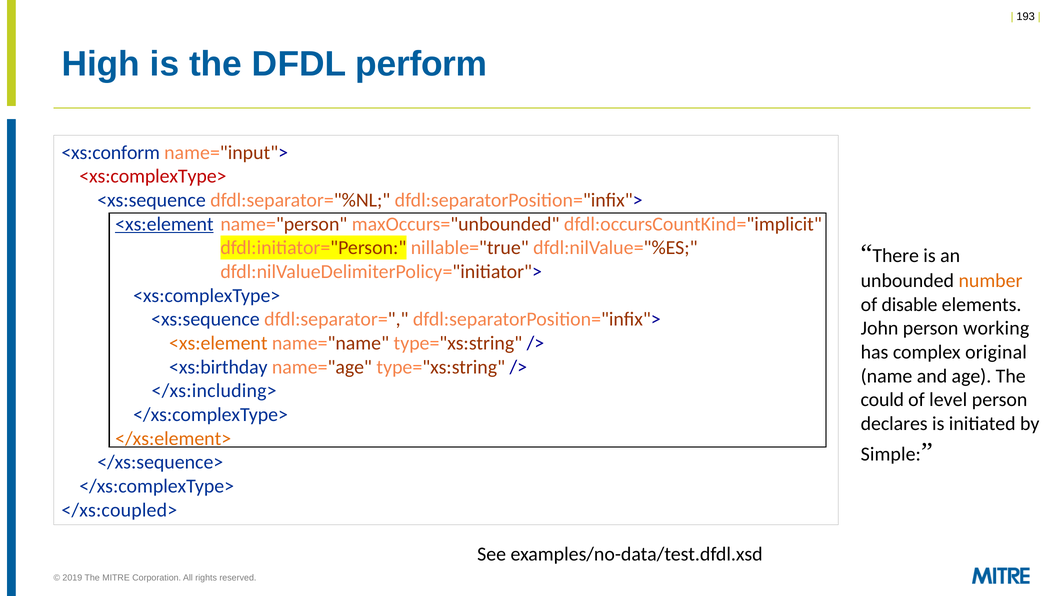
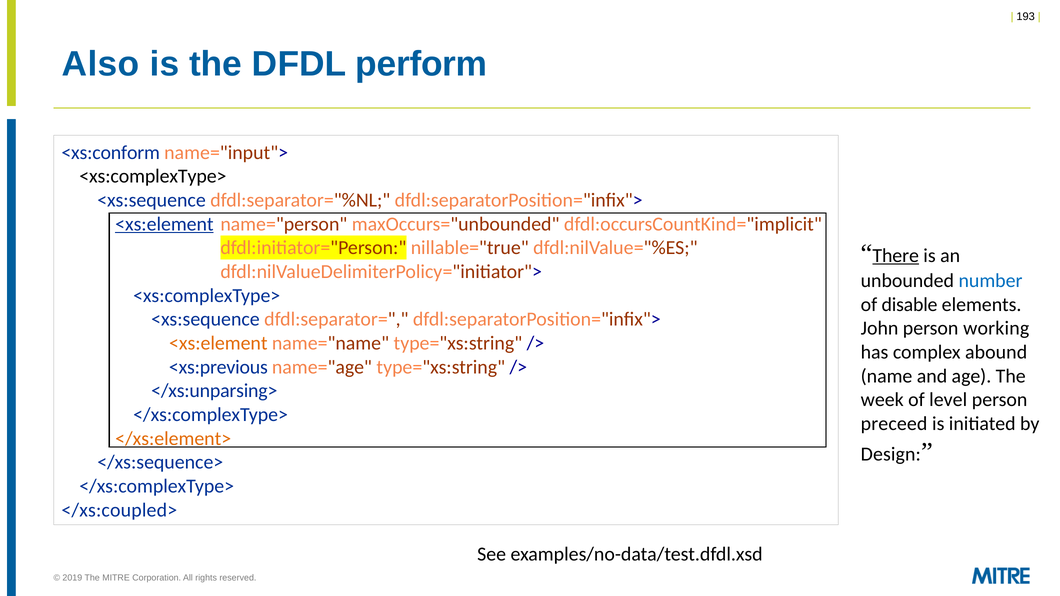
High: High -> Also (101, 64)
<xs:complexType> colour: red -> black (153, 176)
There underline: none -> present (896, 256)
number colour: orange -> blue (990, 281)
original: original -> abound (996, 352)
<xs:birthday: <xs:birthday -> <xs:previous (218, 367)
</xs:including>: </xs:including> -> </xs:unparsing> (214, 391)
could: could -> week (882, 400)
declares: declares -> preceed (894, 424)
Simple: Simple -> Design (891, 454)
